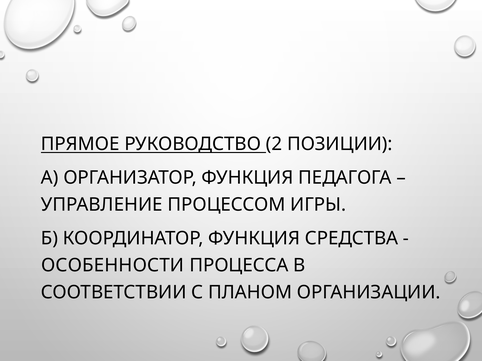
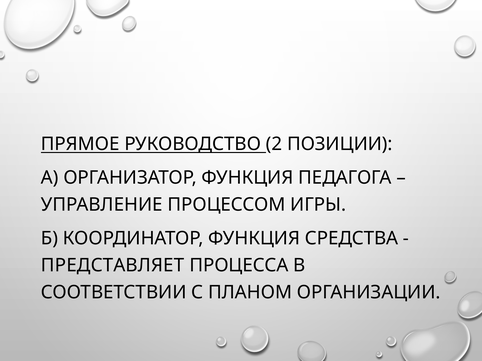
ОСОБЕННОСТИ: ОСОБЕННОСТИ -> ПРЕДСТАВЛЯЕТ (113, 266)
